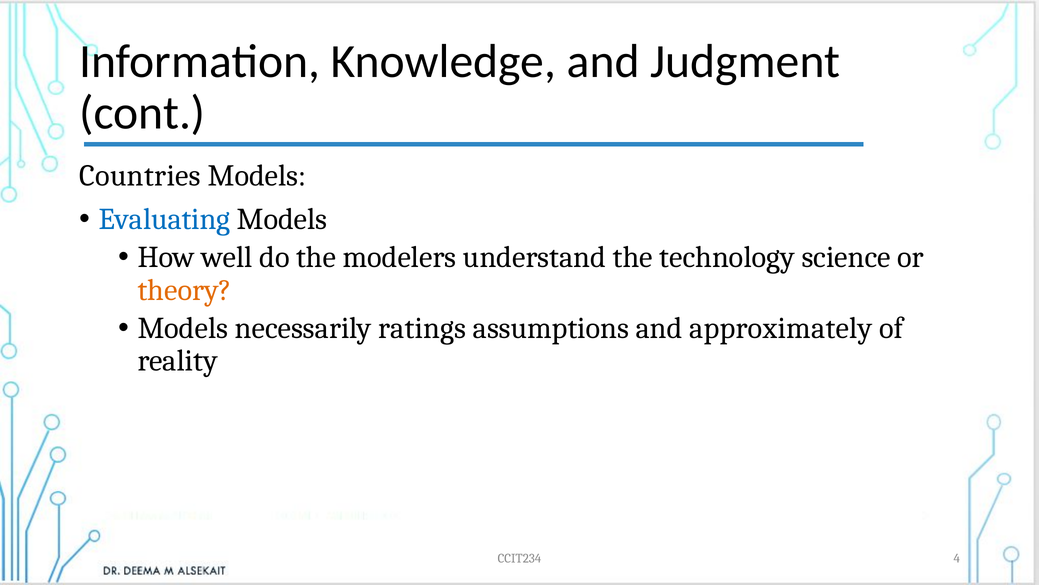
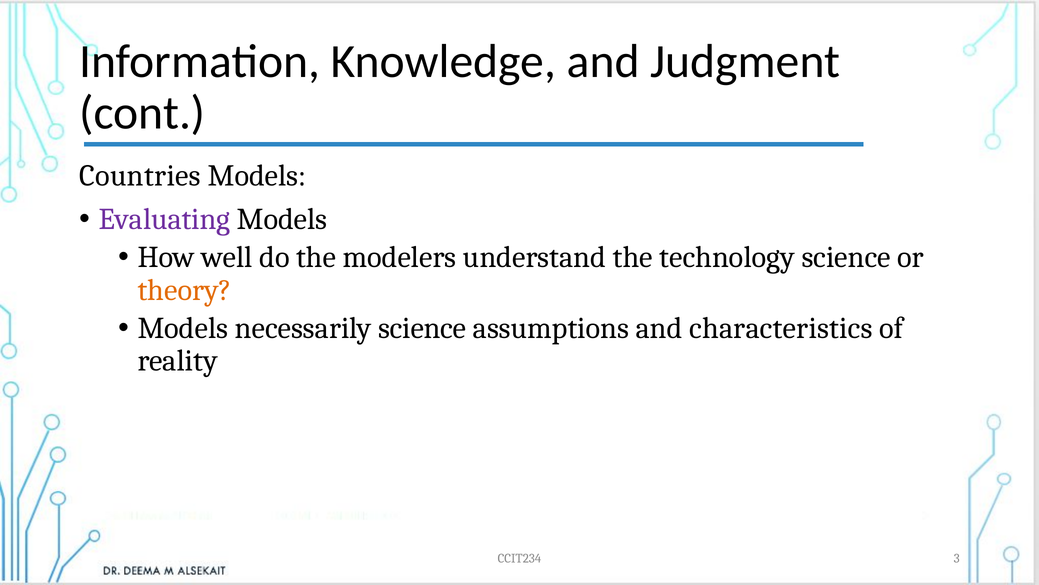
Evaluating colour: blue -> purple (164, 219)
necessarily ratings: ratings -> science (422, 328)
approximately: approximately -> characteristics (781, 328)
4: 4 -> 3 (957, 558)
